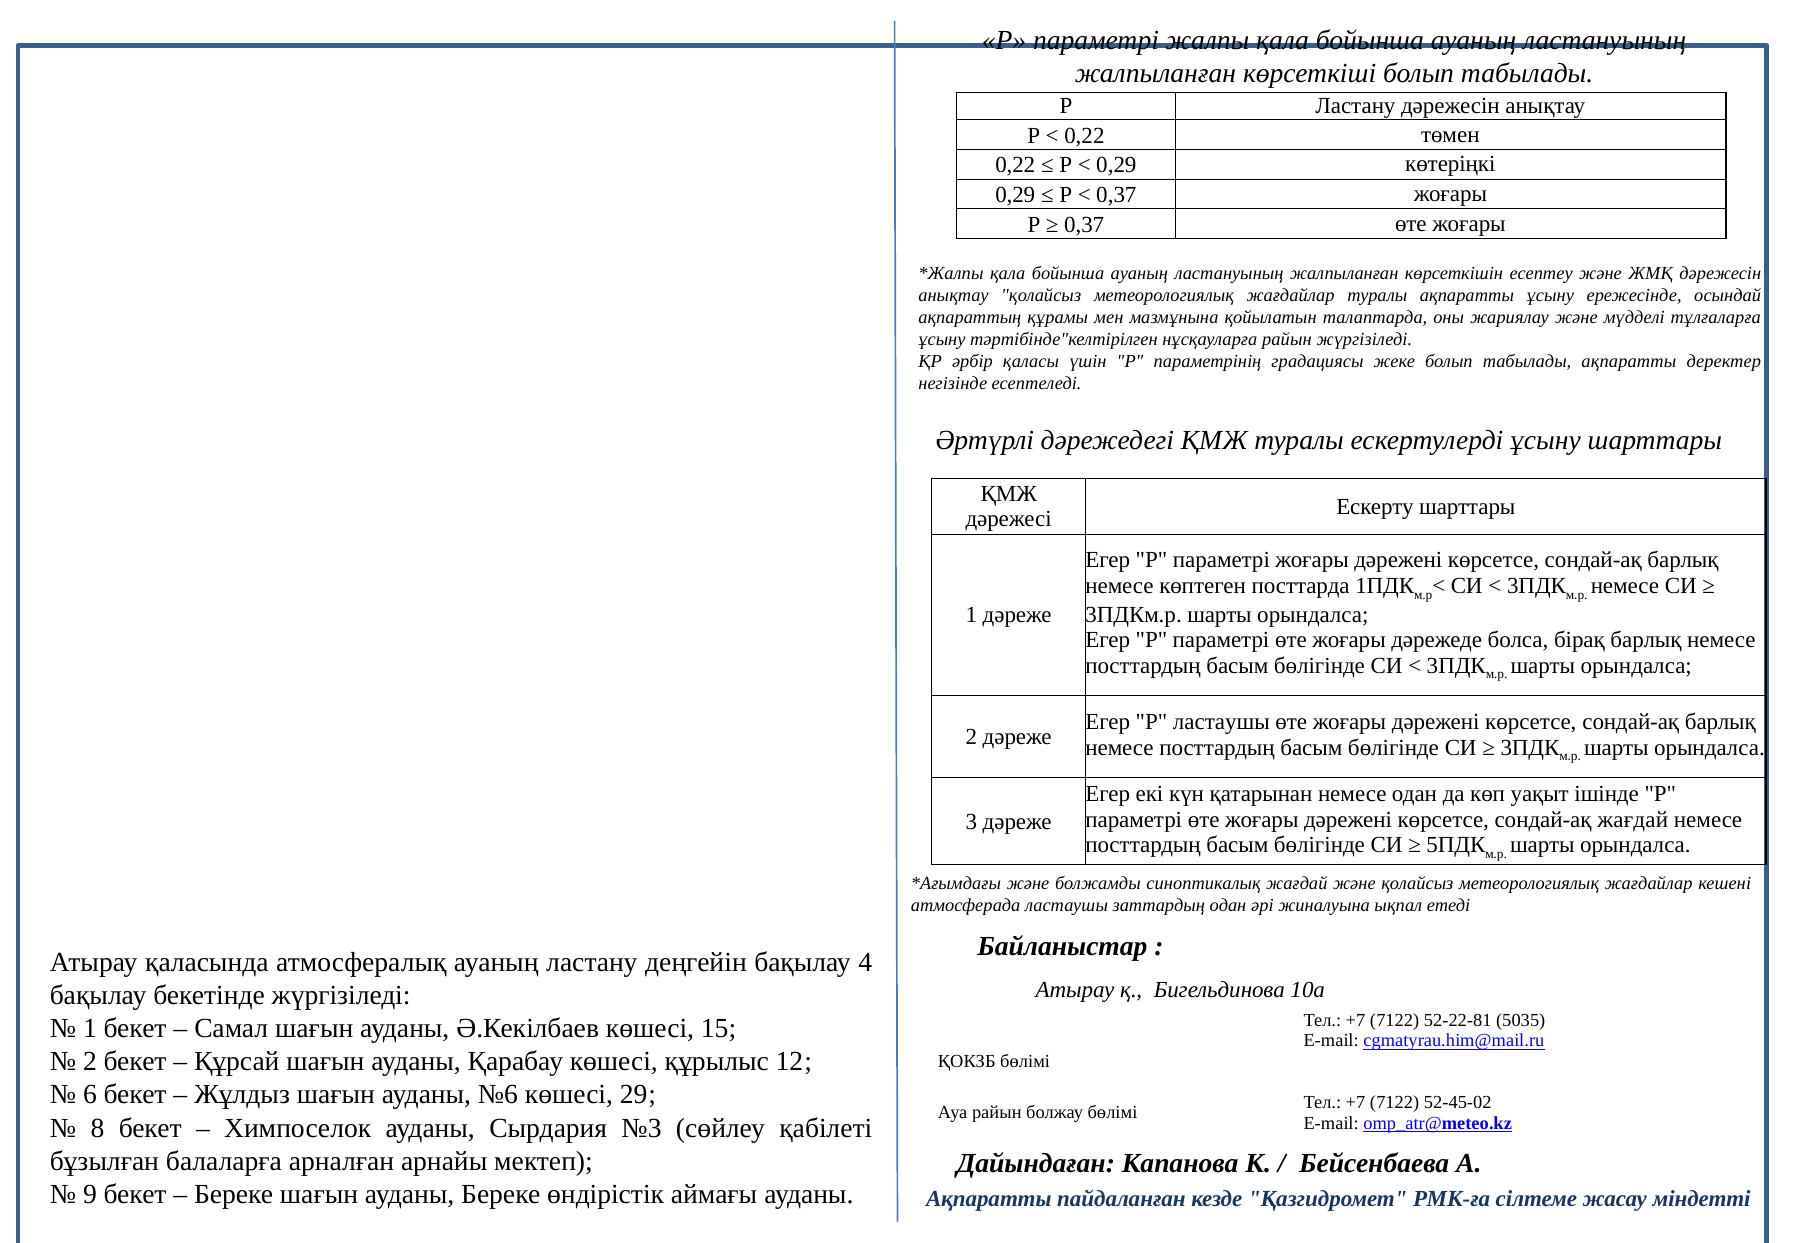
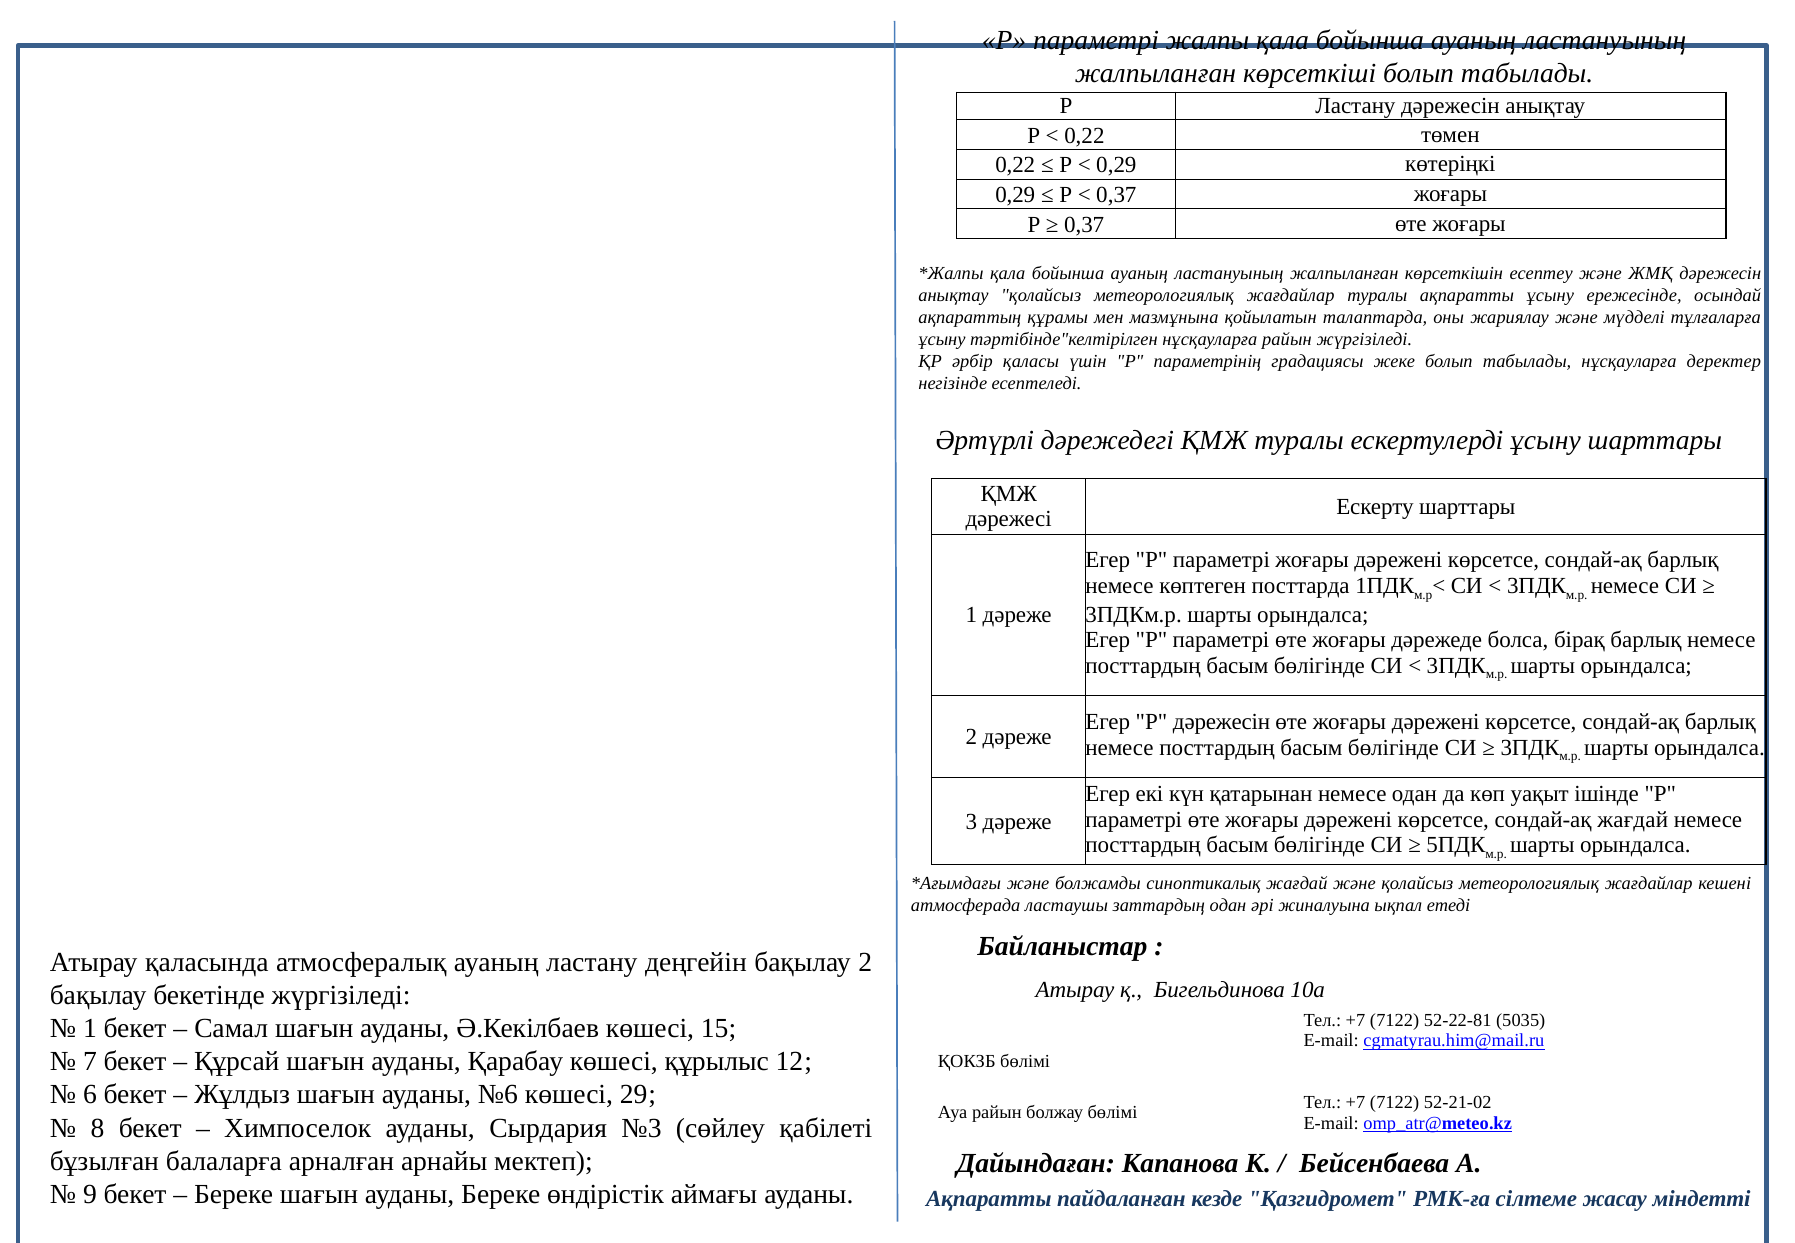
табылады ақпаратты: ақпаратты -> нұсқауларға (1629, 361)
Р ластаушы: ластаушы -> дәрежесін (1222, 722)
бақылау 4: 4 -> 2 (865, 962)
2: 2 -> 7 (90, 1061)
52-45-02: 52-45-02 -> 52-21-02 (1458, 1102)
